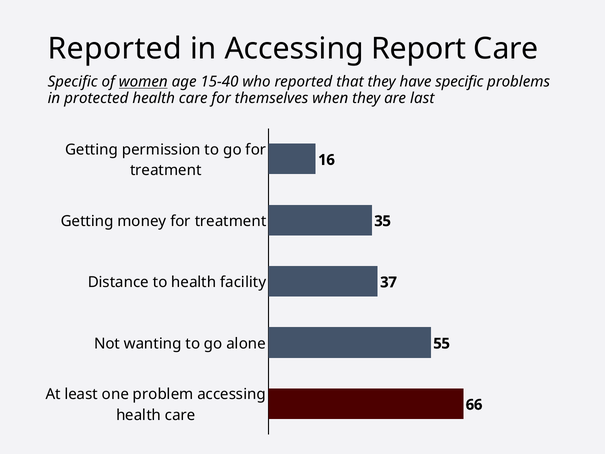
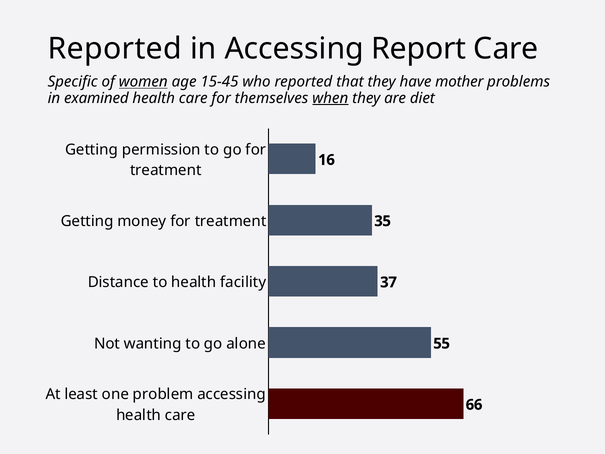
15-40: 15-40 -> 15-45 (219, 82)
have specific: specific -> mother (459, 82)
protected: protected -> examined (96, 98)
when underline: none -> present (330, 98)
last: last -> diet (422, 98)
